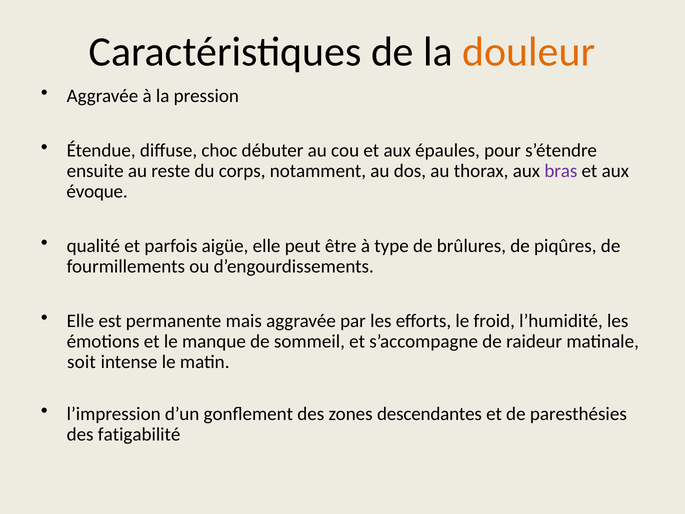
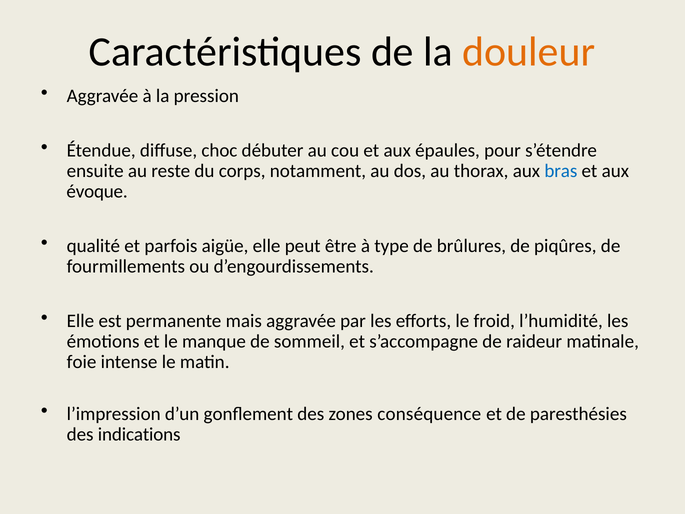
bras colour: purple -> blue (561, 171)
soit: soit -> foie (82, 362)
descendantes: descendantes -> conséquence (429, 414)
fatigabilité: fatigabilité -> indications (139, 434)
